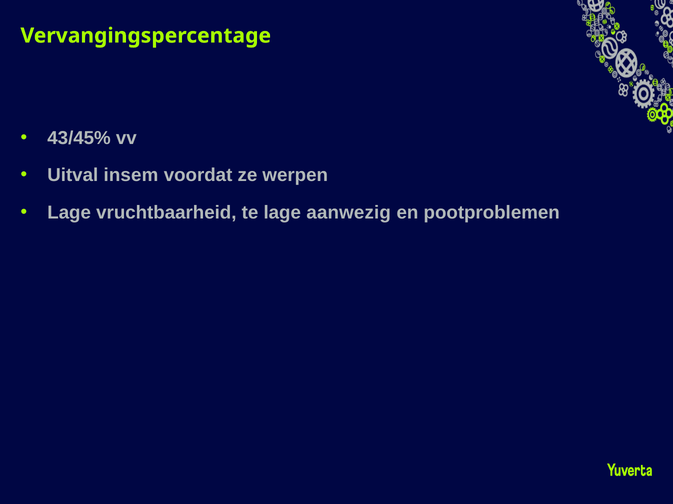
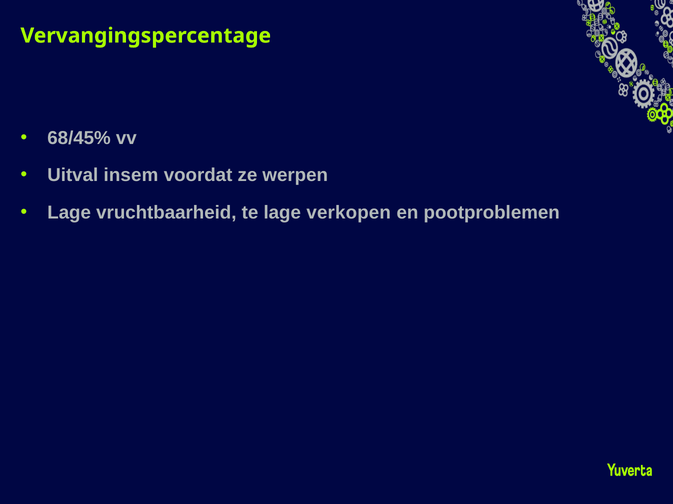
43/45%: 43/45% -> 68/45% (79, 138)
aanwezig: aanwezig -> verkopen (349, 213)
